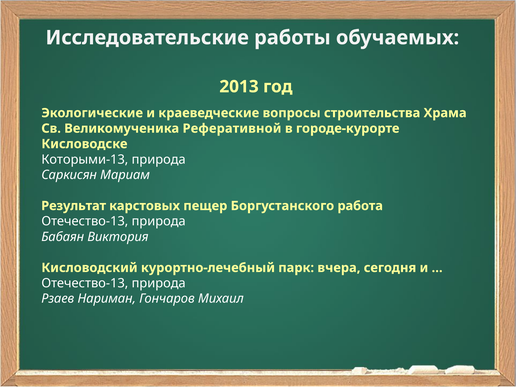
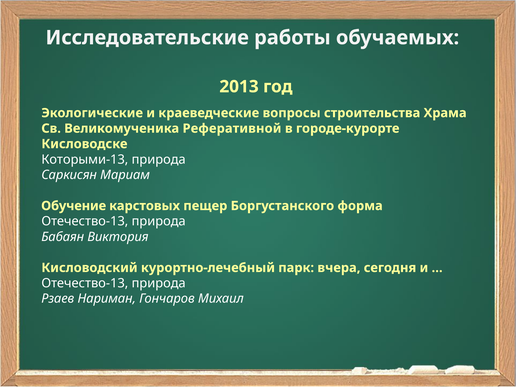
Результат: Результат -> Обучение (74, 206)
работа: работа -> форма (360, 206)
